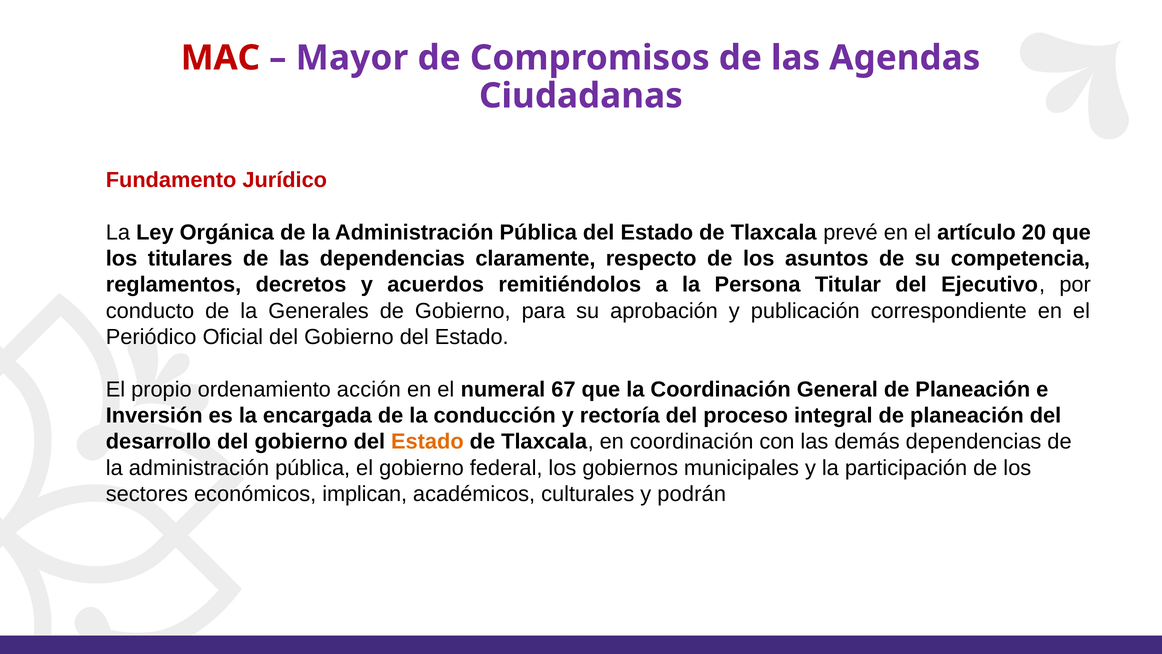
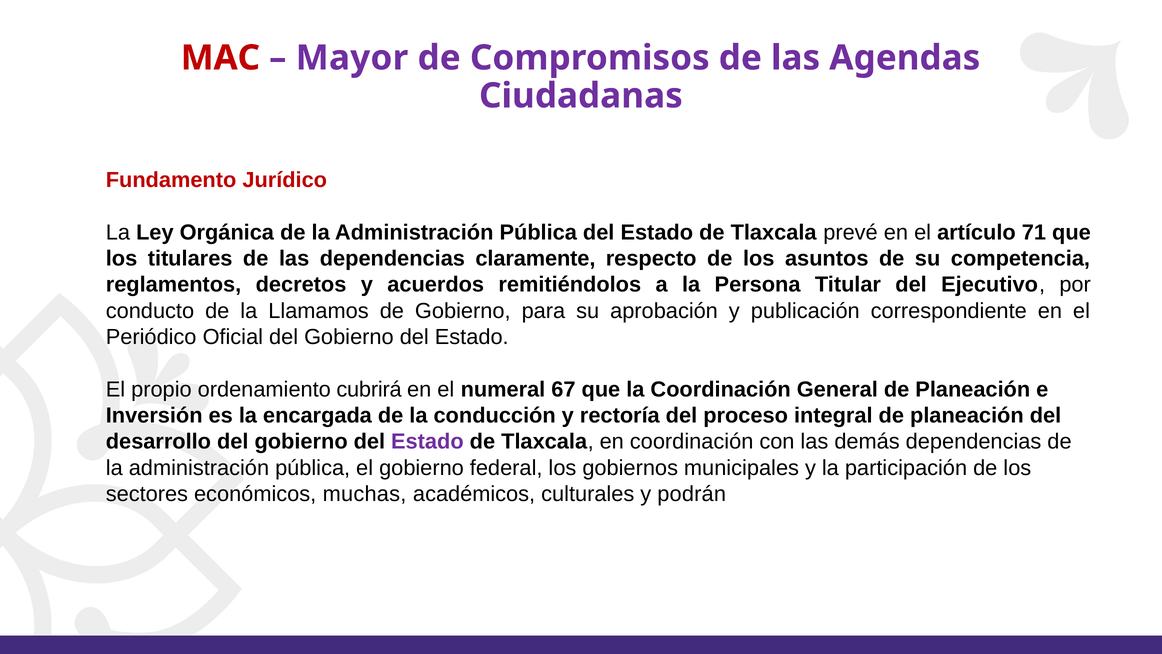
20: 20 -> 71 (1034, 232)
Generales: Generales -> Llamamos (319, 311)
acción: acción -> cubrirá (369, 389)
Estado colour: orange -> purple (427, 441)
implican: implican -> muchas (365, 494)
